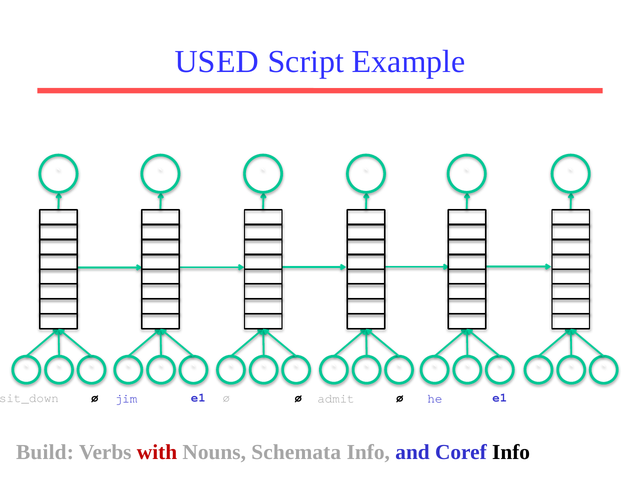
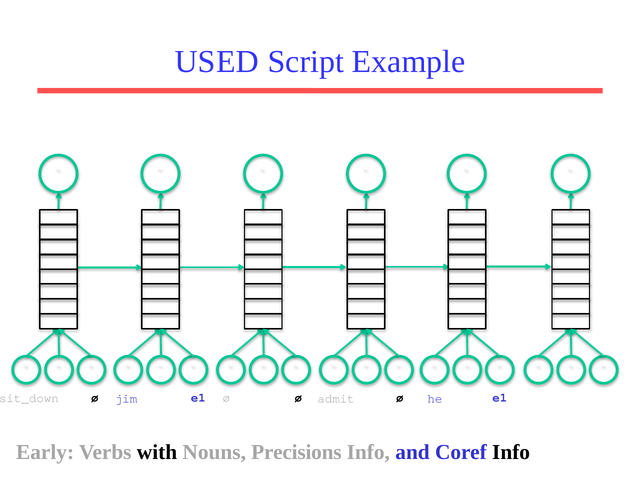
Build: Build -> Early (45, 452)
with colour: red -> black (157, 452)
Schemata: Schemata -> Precisions (296, 452)
